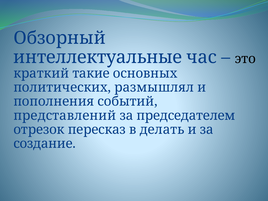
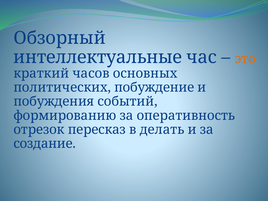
это colour: black -> orange (245, 59)
такие: такие -> часов (91, 73)
размышлял: размышлял -> побуждение (154, 87)
пополнения: пополнения -> побуждения (54, 101)
представлений: представлений -> формированию (65, 116)
председателем: председателем -> оперативность (186, 116)
